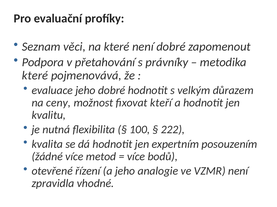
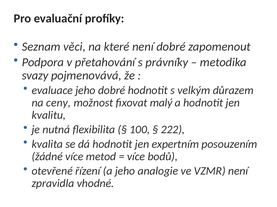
které: které -> svazy (35, 76)
kteří: kteří -> malý (161, 103)
